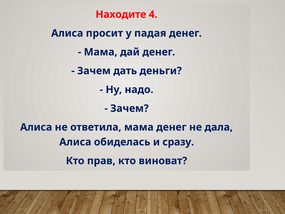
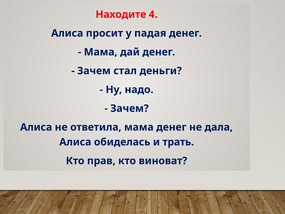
дать: дать -> стал (125, 71)
сразу: сразу -> трать (178, 142)
